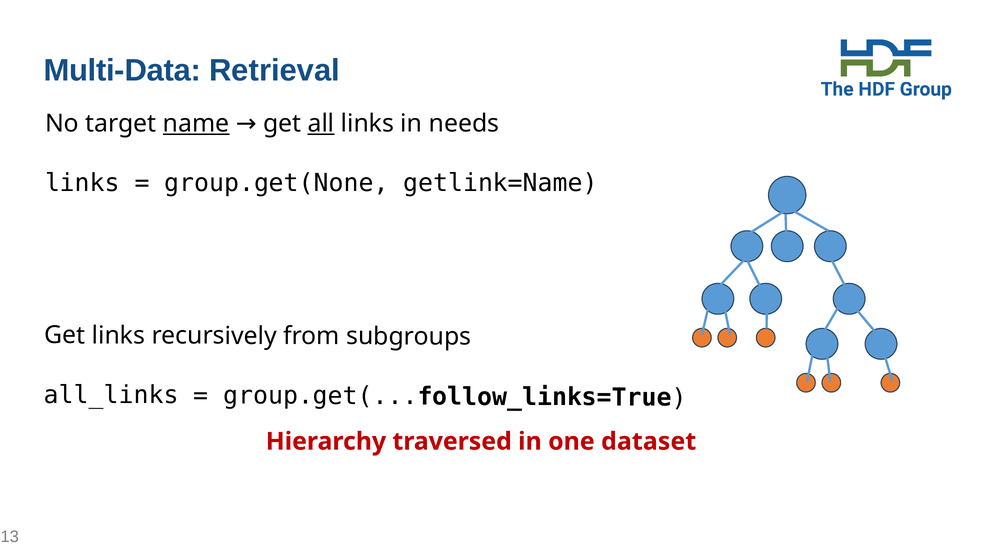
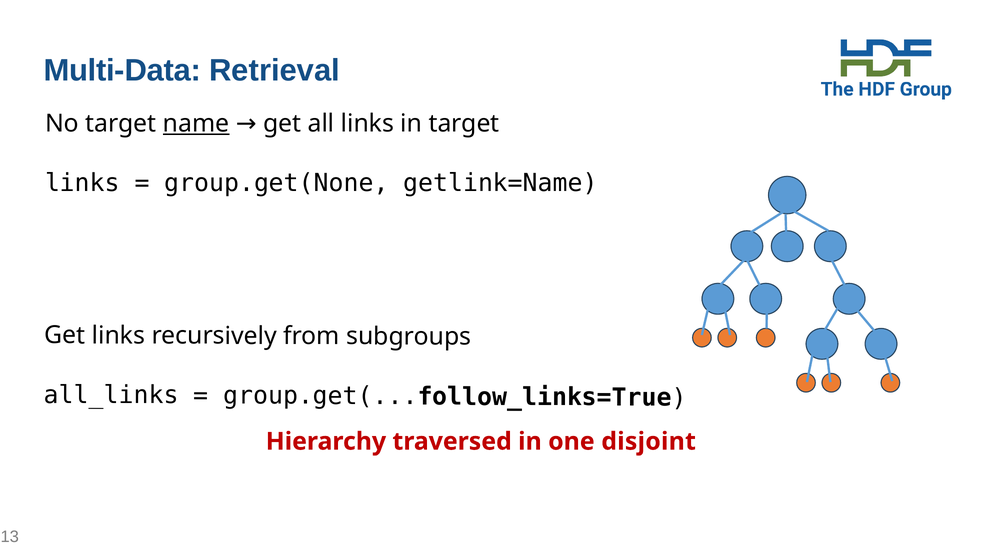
all underline: present -> none (321, 123)
in needs: needs -> target (464, 123)
dataset: dataset -> disjoint (649, 441)
